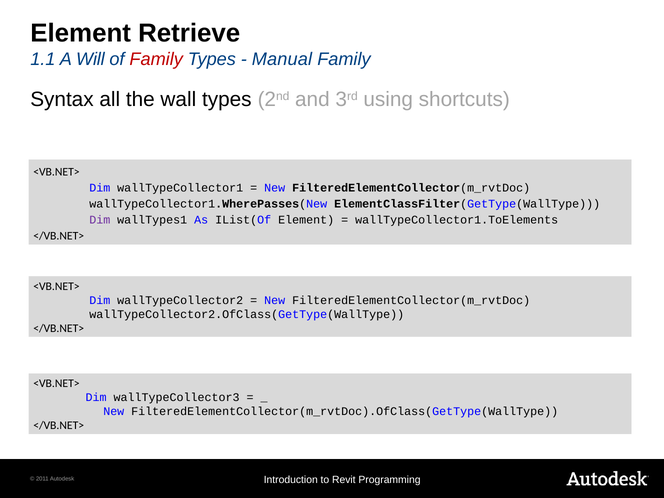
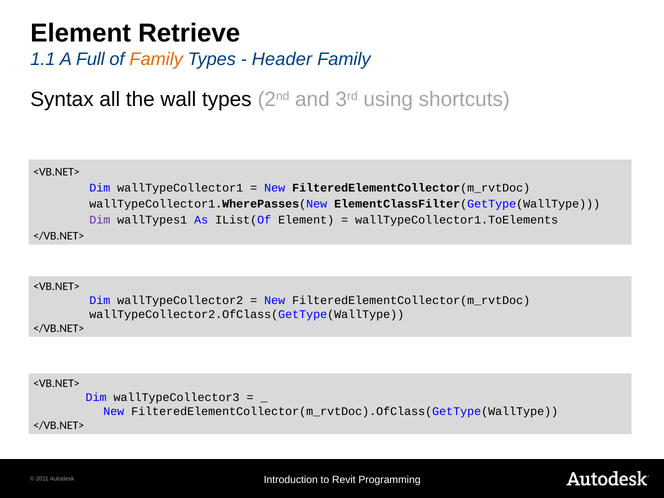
Will: Will -> Full (90, 59)
Family colour: red -> orange (156, 59)
Manual: Manual -> Header (282, 59)
